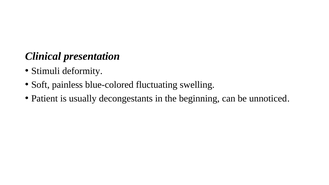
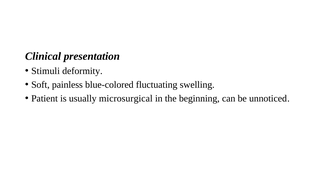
decongestants: decongestants -> microsurgical (126, 98)
